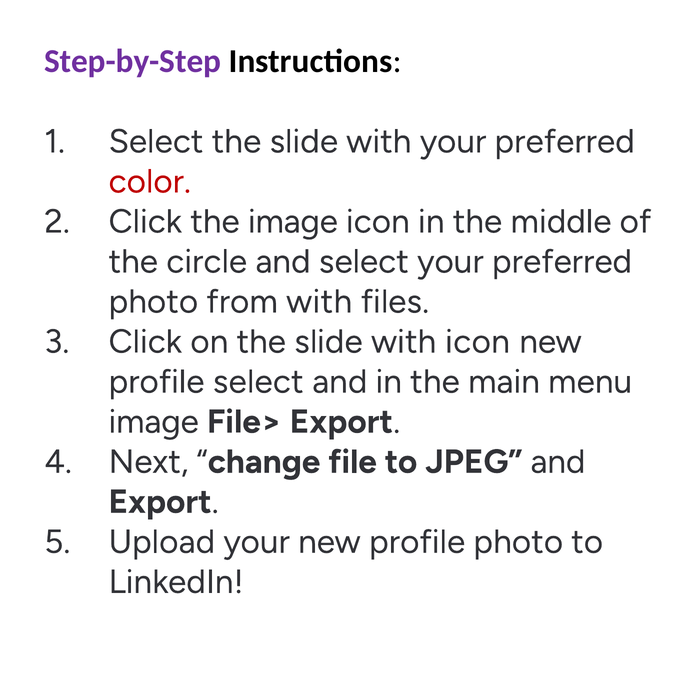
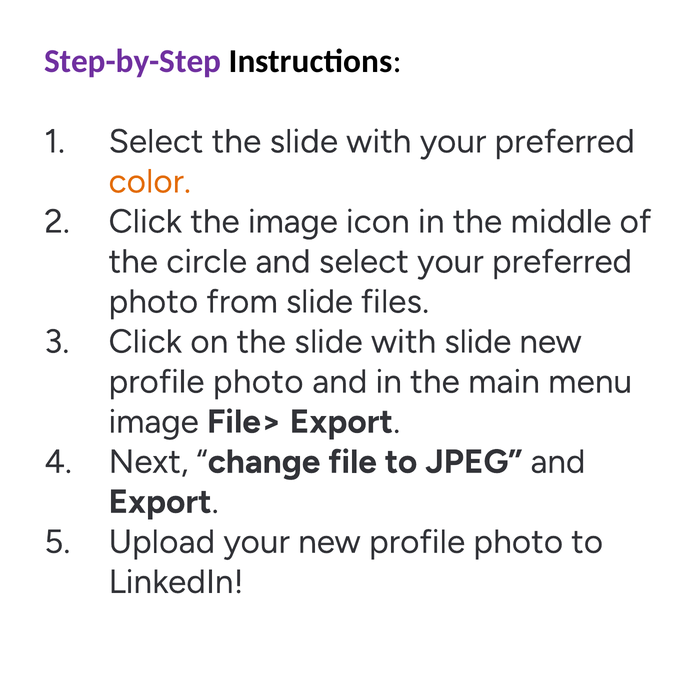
color colour: red -> orange (150, 181)
from with: with -> slide (319, 302)
with icon: icon -> slide (478, 342)
select: select -> photo (258, 382)
